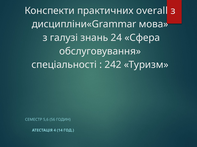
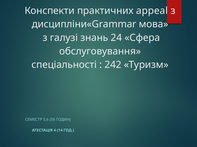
overall: overall -> appeal (152, 11)
